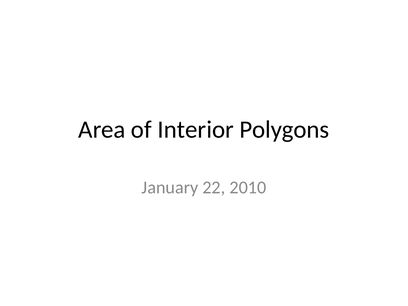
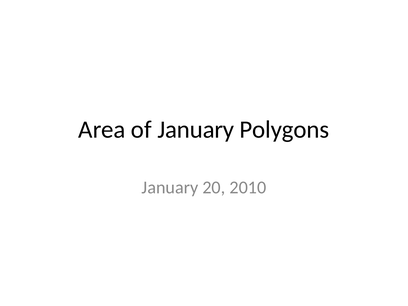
of Interior: Interior -> January (196, 130)
22: 22 -> 20 (214, 188)
